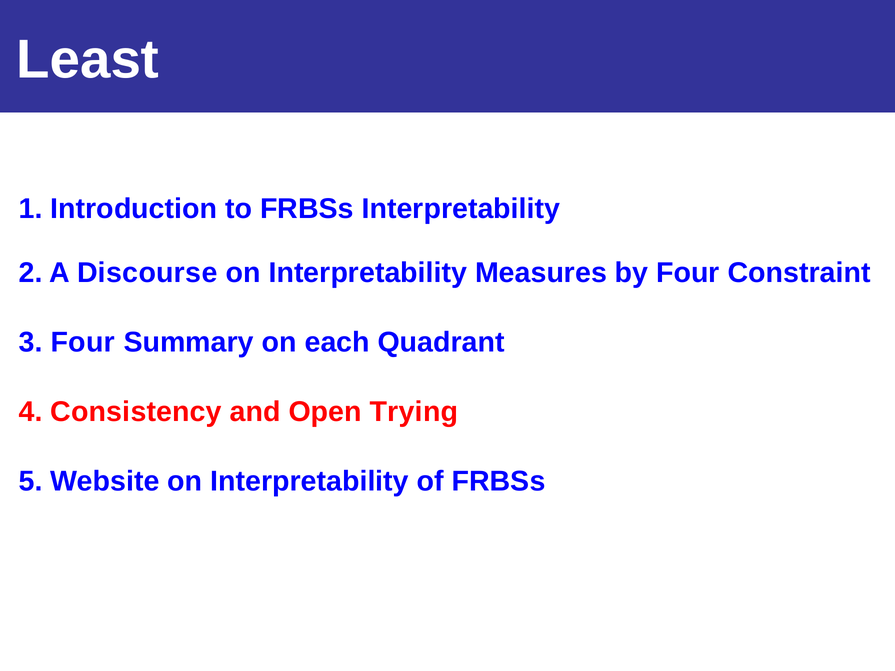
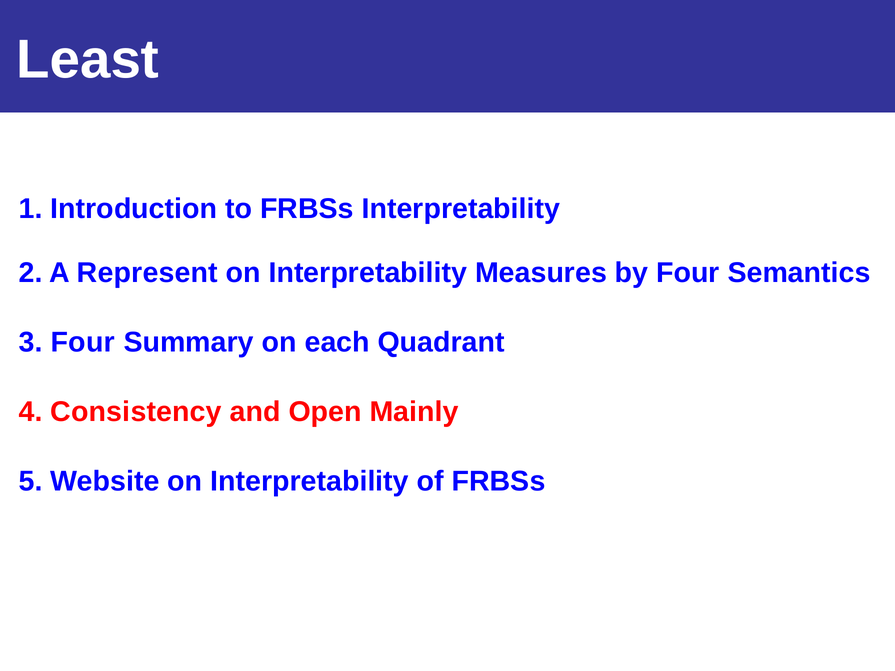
Discourse: Discourse -> Represent (147, 273)
Constraint: Constraint -> Semantics (799, 273)
Trying: Trying -> Mainly (414, 412)
